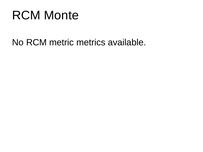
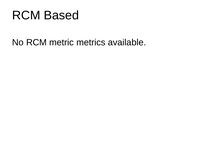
Monte: Monte -> Based (61, 15)
